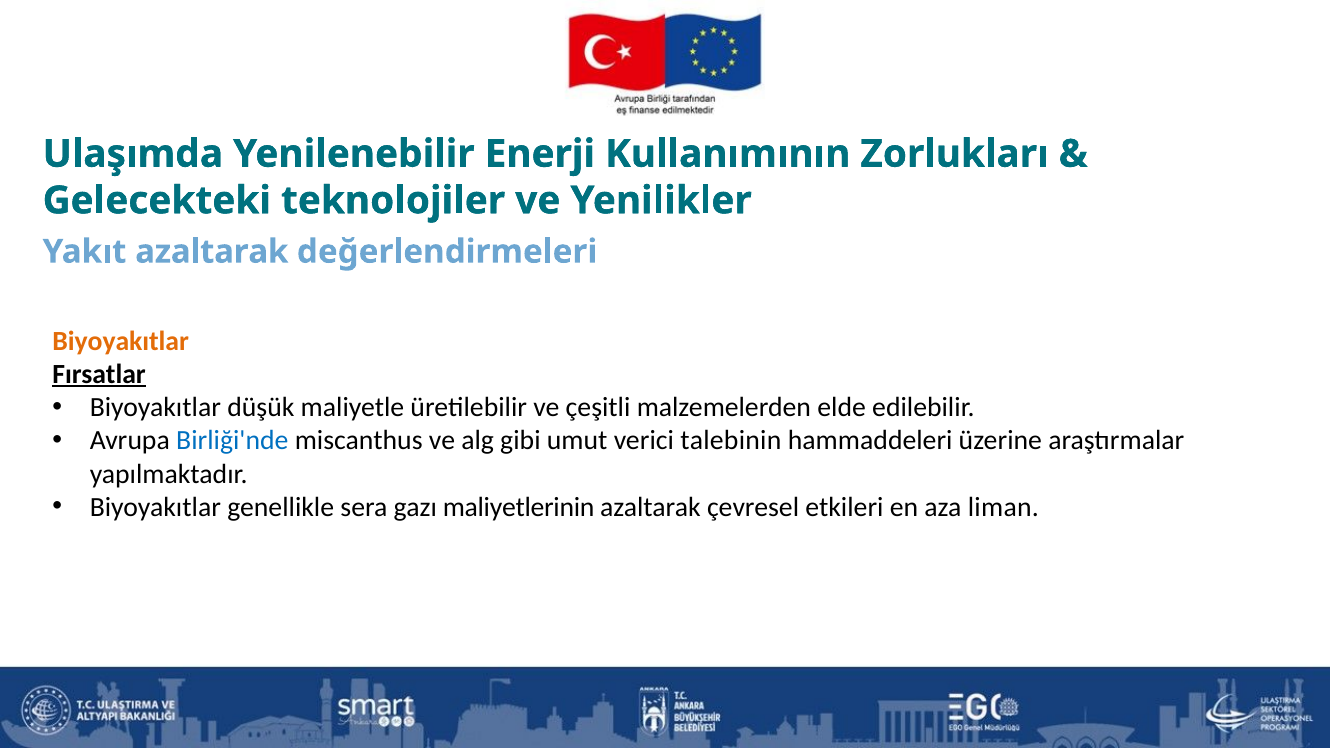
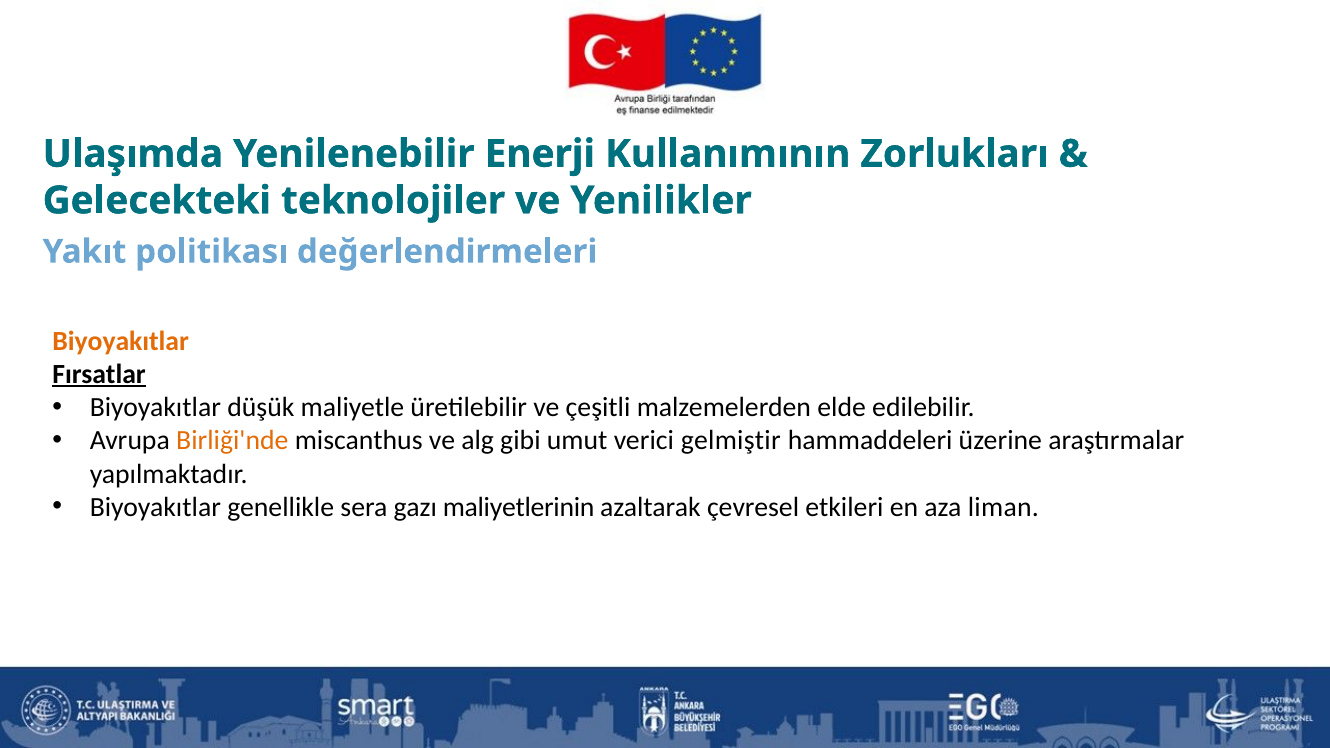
Yakıt azaltarak: azaltarak -> politikası (212, 252)
Birliği'nde colour: blue -> orange (232, 441)
talebinin: talebinin -> gelmiştir (731, 441)
